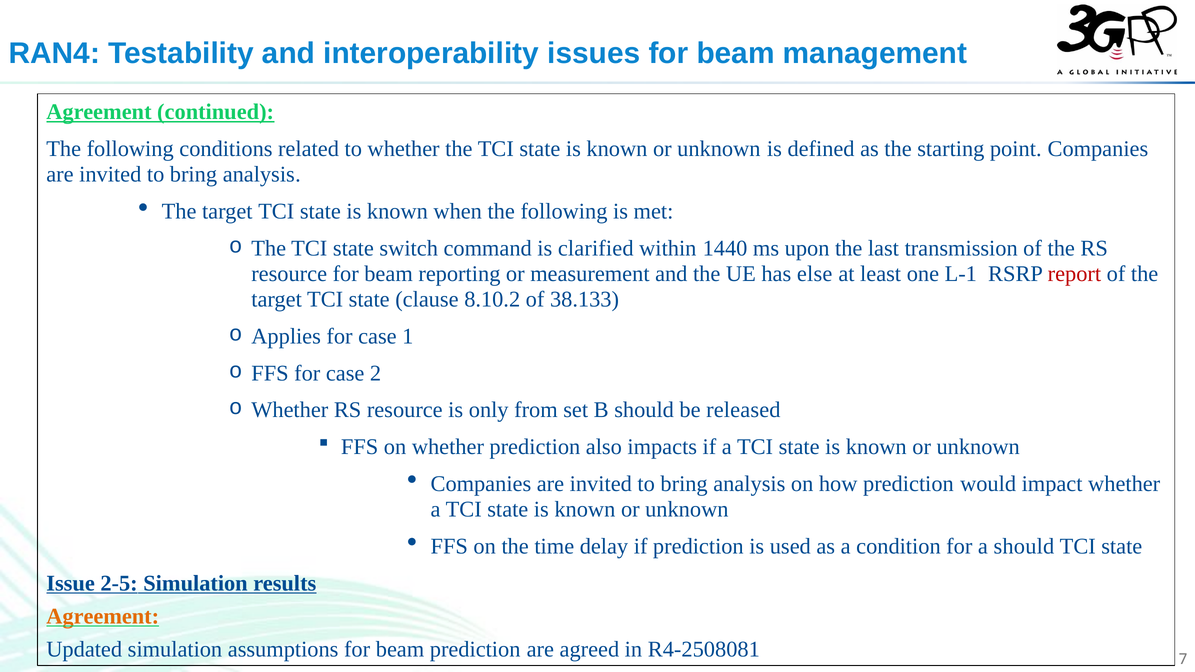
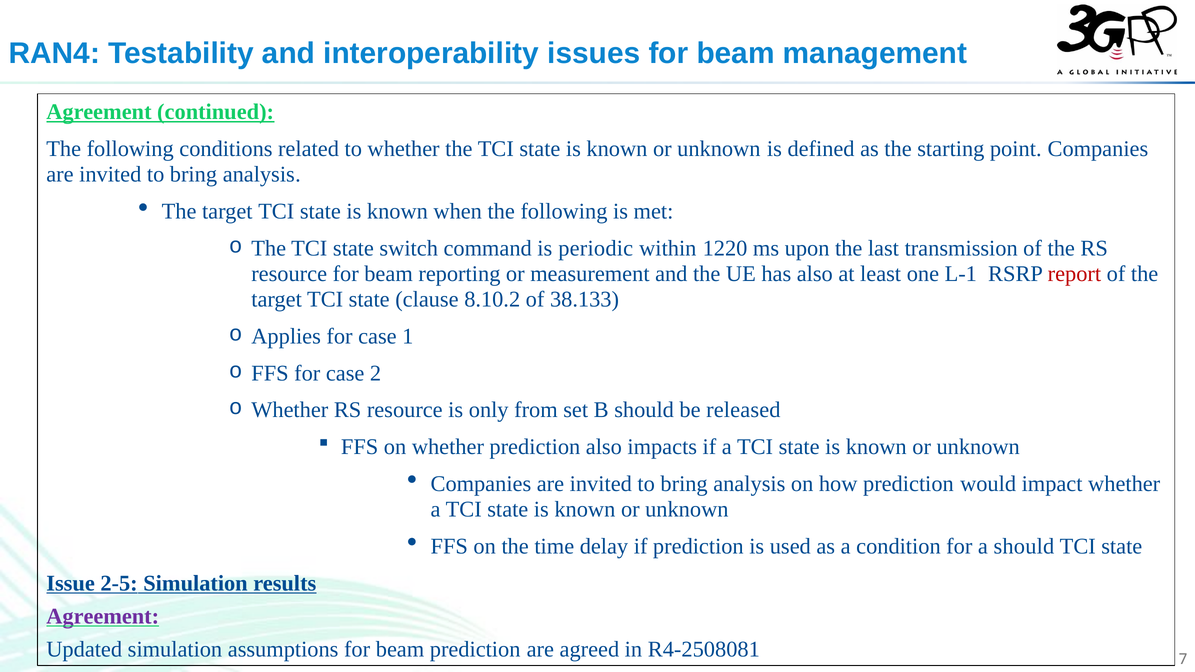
clarified: clarified -> periodic (596, 248)
1440: 1440 -> 1220 (725, 248)
has else: else -> also (815, 274)
Agreement colour: orange -> purple (103, 616)
